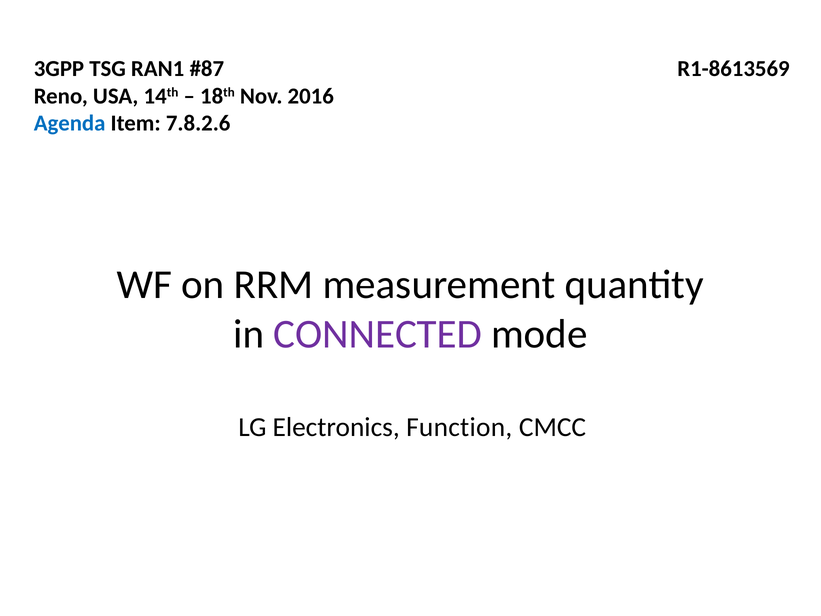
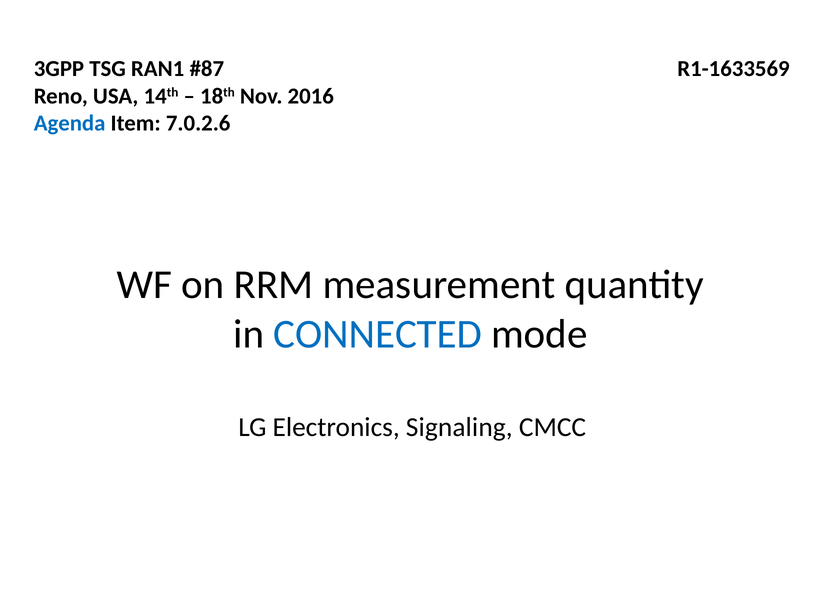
R1-8613569: R1-8613569 -> R1-1633569 (733, 69)
7.8.2.6: 7.8.2.6 -> 7.0.2.6 (198, 123)
CONNECTED colour: purple -> blue (378, 334)
Function: Function -> Signaling (459, 427)
